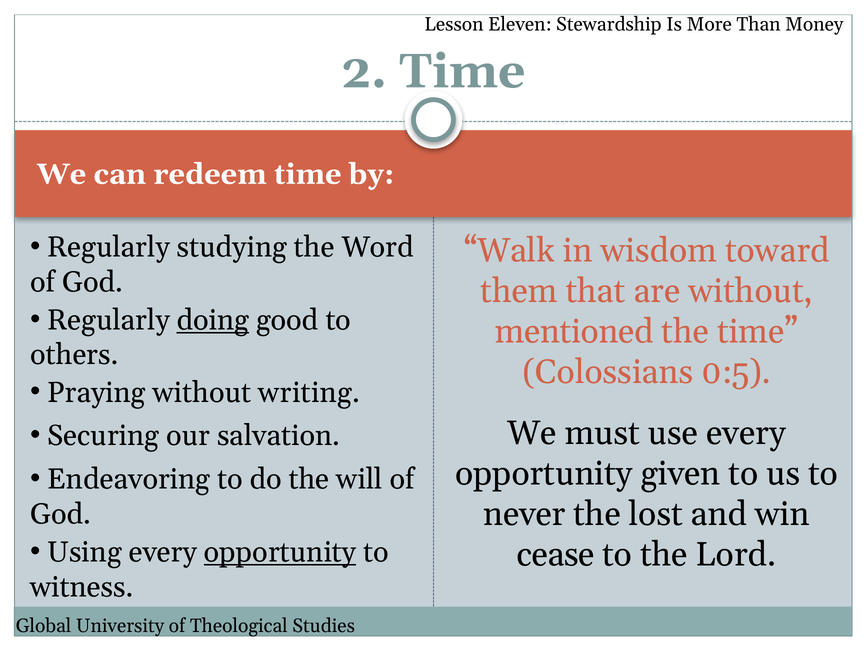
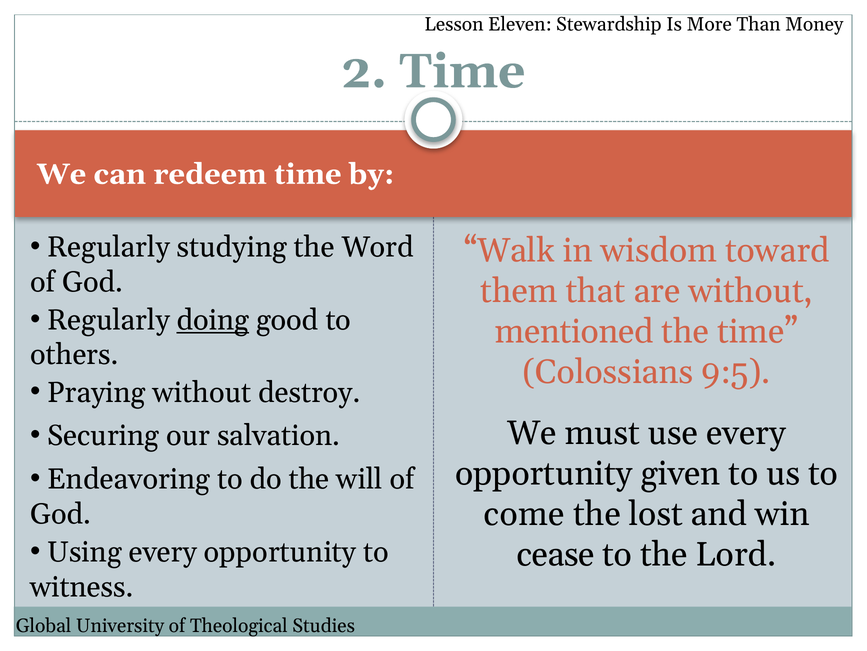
0:5: 0:5 -> 9:5 (736, 372)
writing: writing -> destroy (309, 392)
never: never -> come (524, 514)
opportunity underline: present -> none (280, 552)
